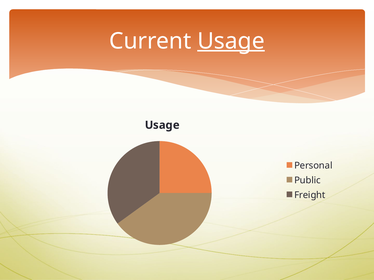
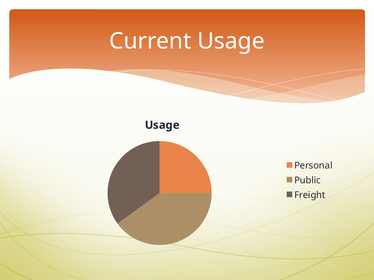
Usage underline: present -> none (231, 41)
